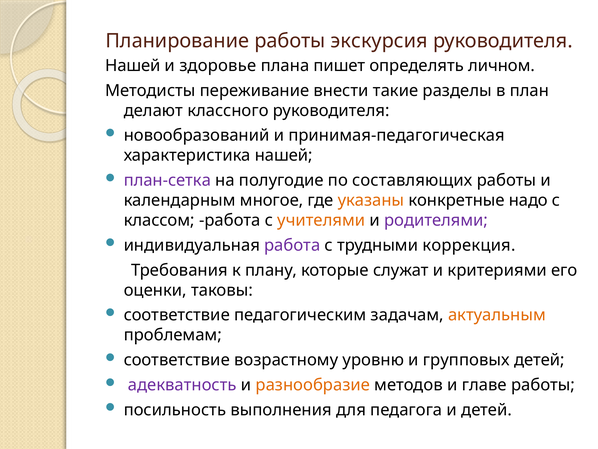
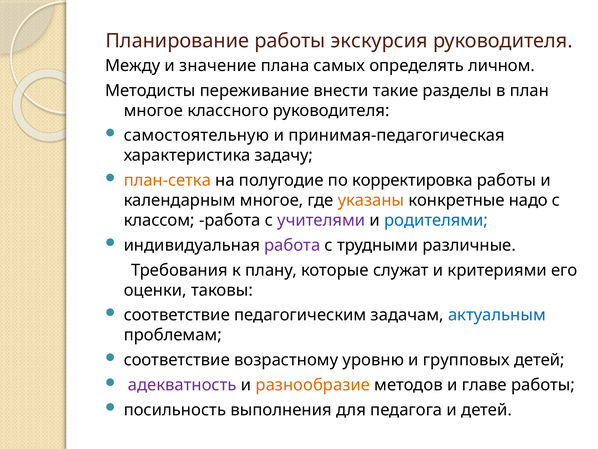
Нашей: Нашей -> Между (133, 66)
здоровье: здоровье -> значение (218, 66)
пишет: пишет -> самых (339, 66)
делают: делают -> многое (153, 110)
новообразований: новообразований -> самостоятельную (196, 135)
характеристика нашей: нашей -> задачу (284, 155)
план-сетка colour: purple -> orange (167, 180)
составляющих: составляющих -> корректировка (412, 180)
учителями colour: orange -> purple (321, 220)
родителями colour: purple -> blue (436, 220)
коррекция: коррекция -> различные (469, 245)
актуальным colour: orange -> blue (497, 315)
